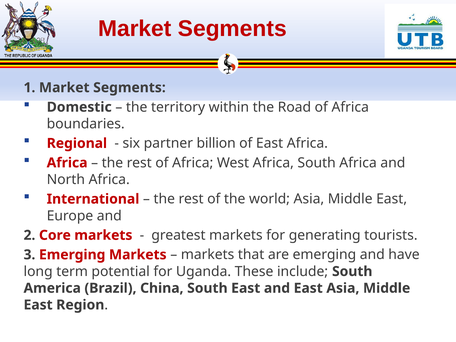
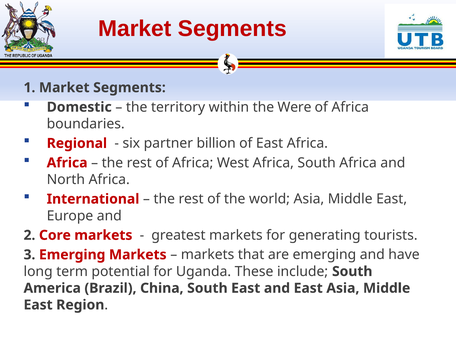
Road: Road -> Were (294, 107)
